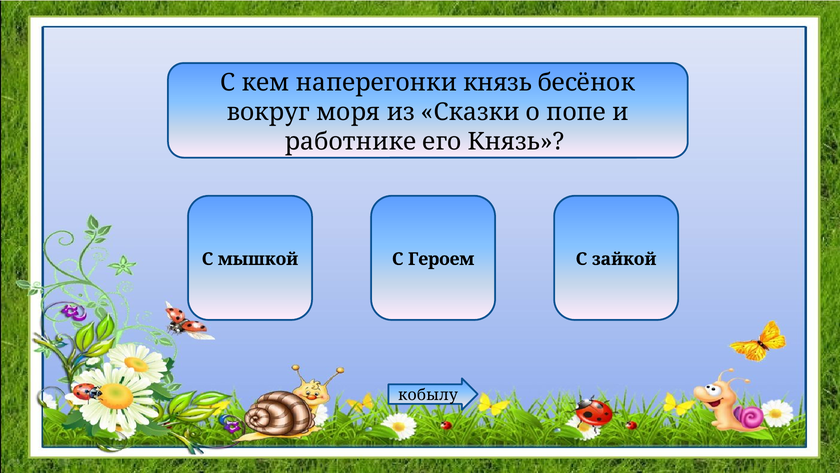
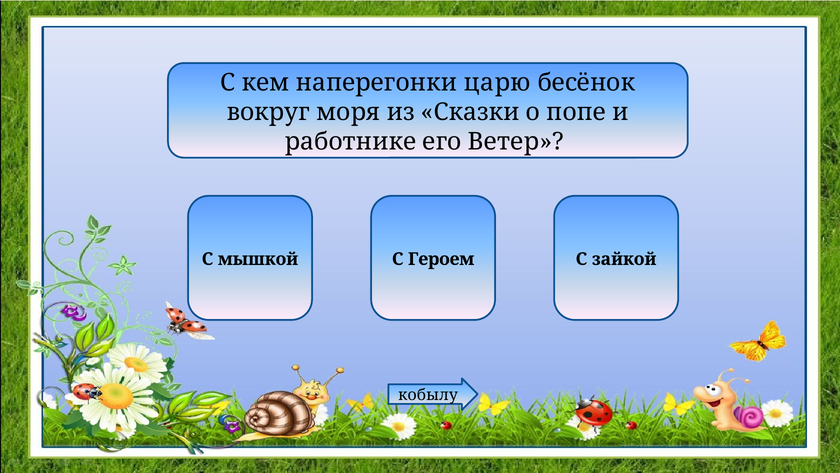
наперегонки князь: князь -> царю (497, 82)
его Князь: Князь -> Ветер (516, 141)
